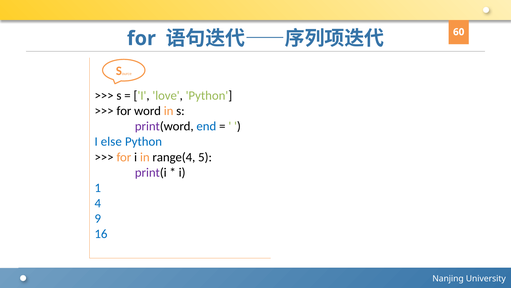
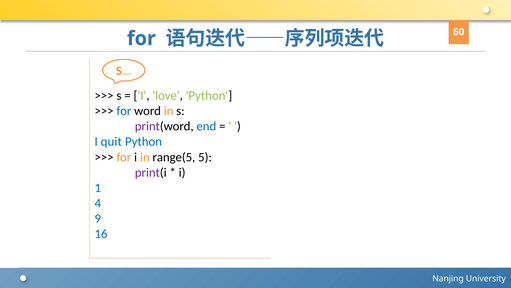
for colour: black -> blue (124, 111)
else: else -> quit (111, 141)
range(4: range(4 -> range(5 (174, 157)
